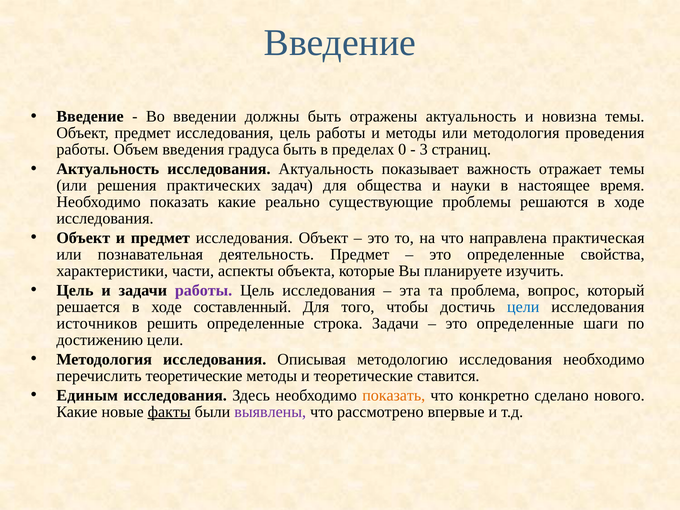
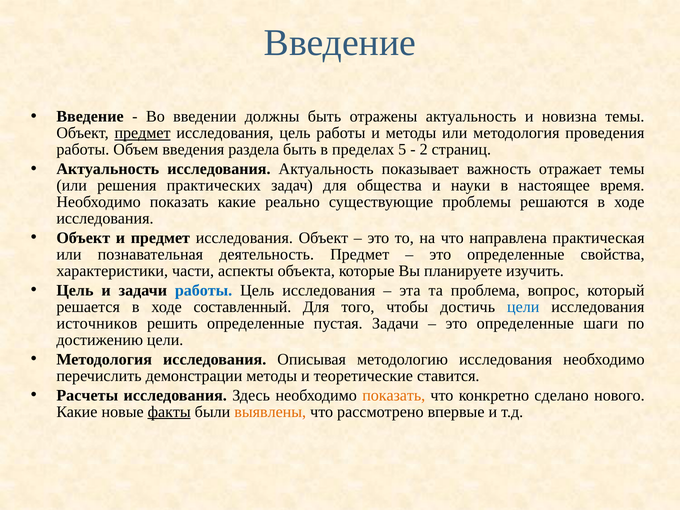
предмет underline: none -> present (143, 133)
градуса: градуса -> раздела (254, 149)
0: 0 -> 5 (402, 149)
3: 3 -> 2 (424, 149)
работы colour: purple -> blue (204, 290)
строка: строка -> пустая (338, 323)
перечислить теоретические: теоретические -> демонстрации (194, 376)
Единым: Единым -> Расчеты (87, 395)
выявлены colour: purple -> orange (270, 412)
